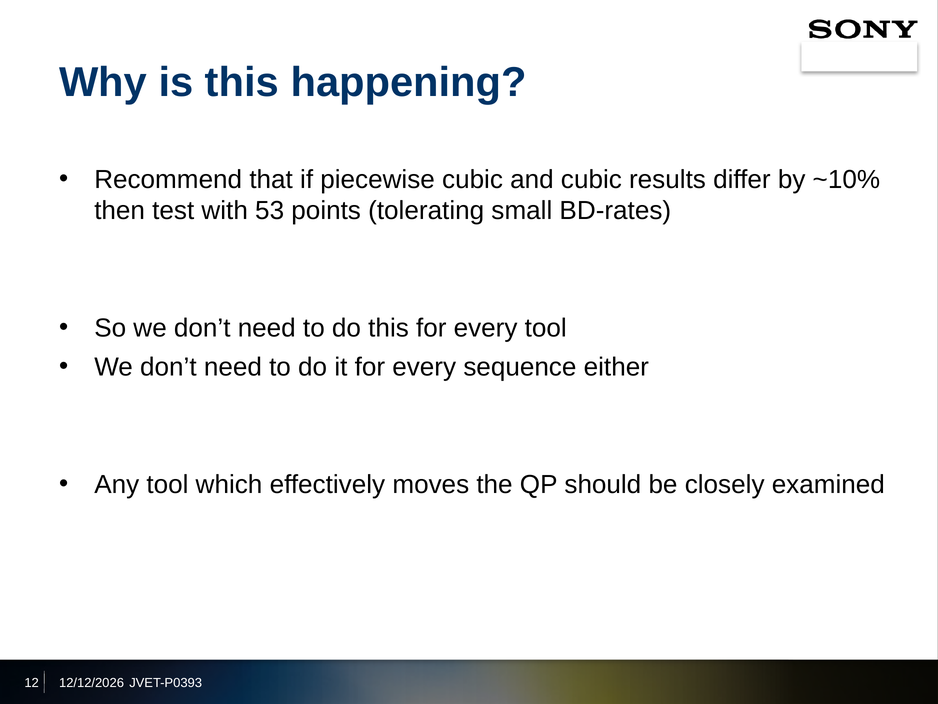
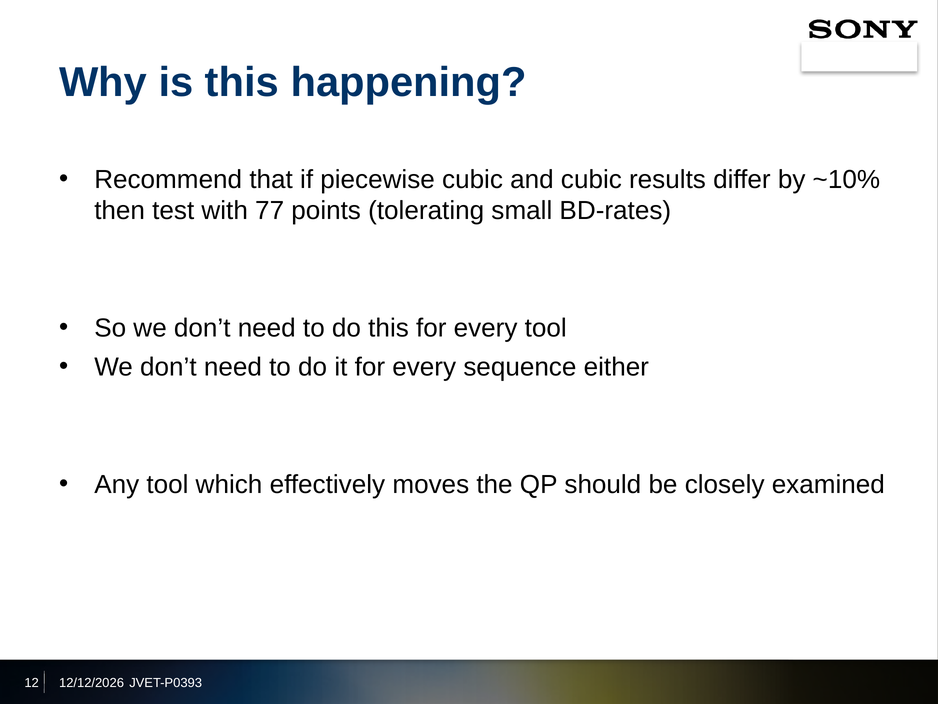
53: 53 -> 77 (270, 211)
